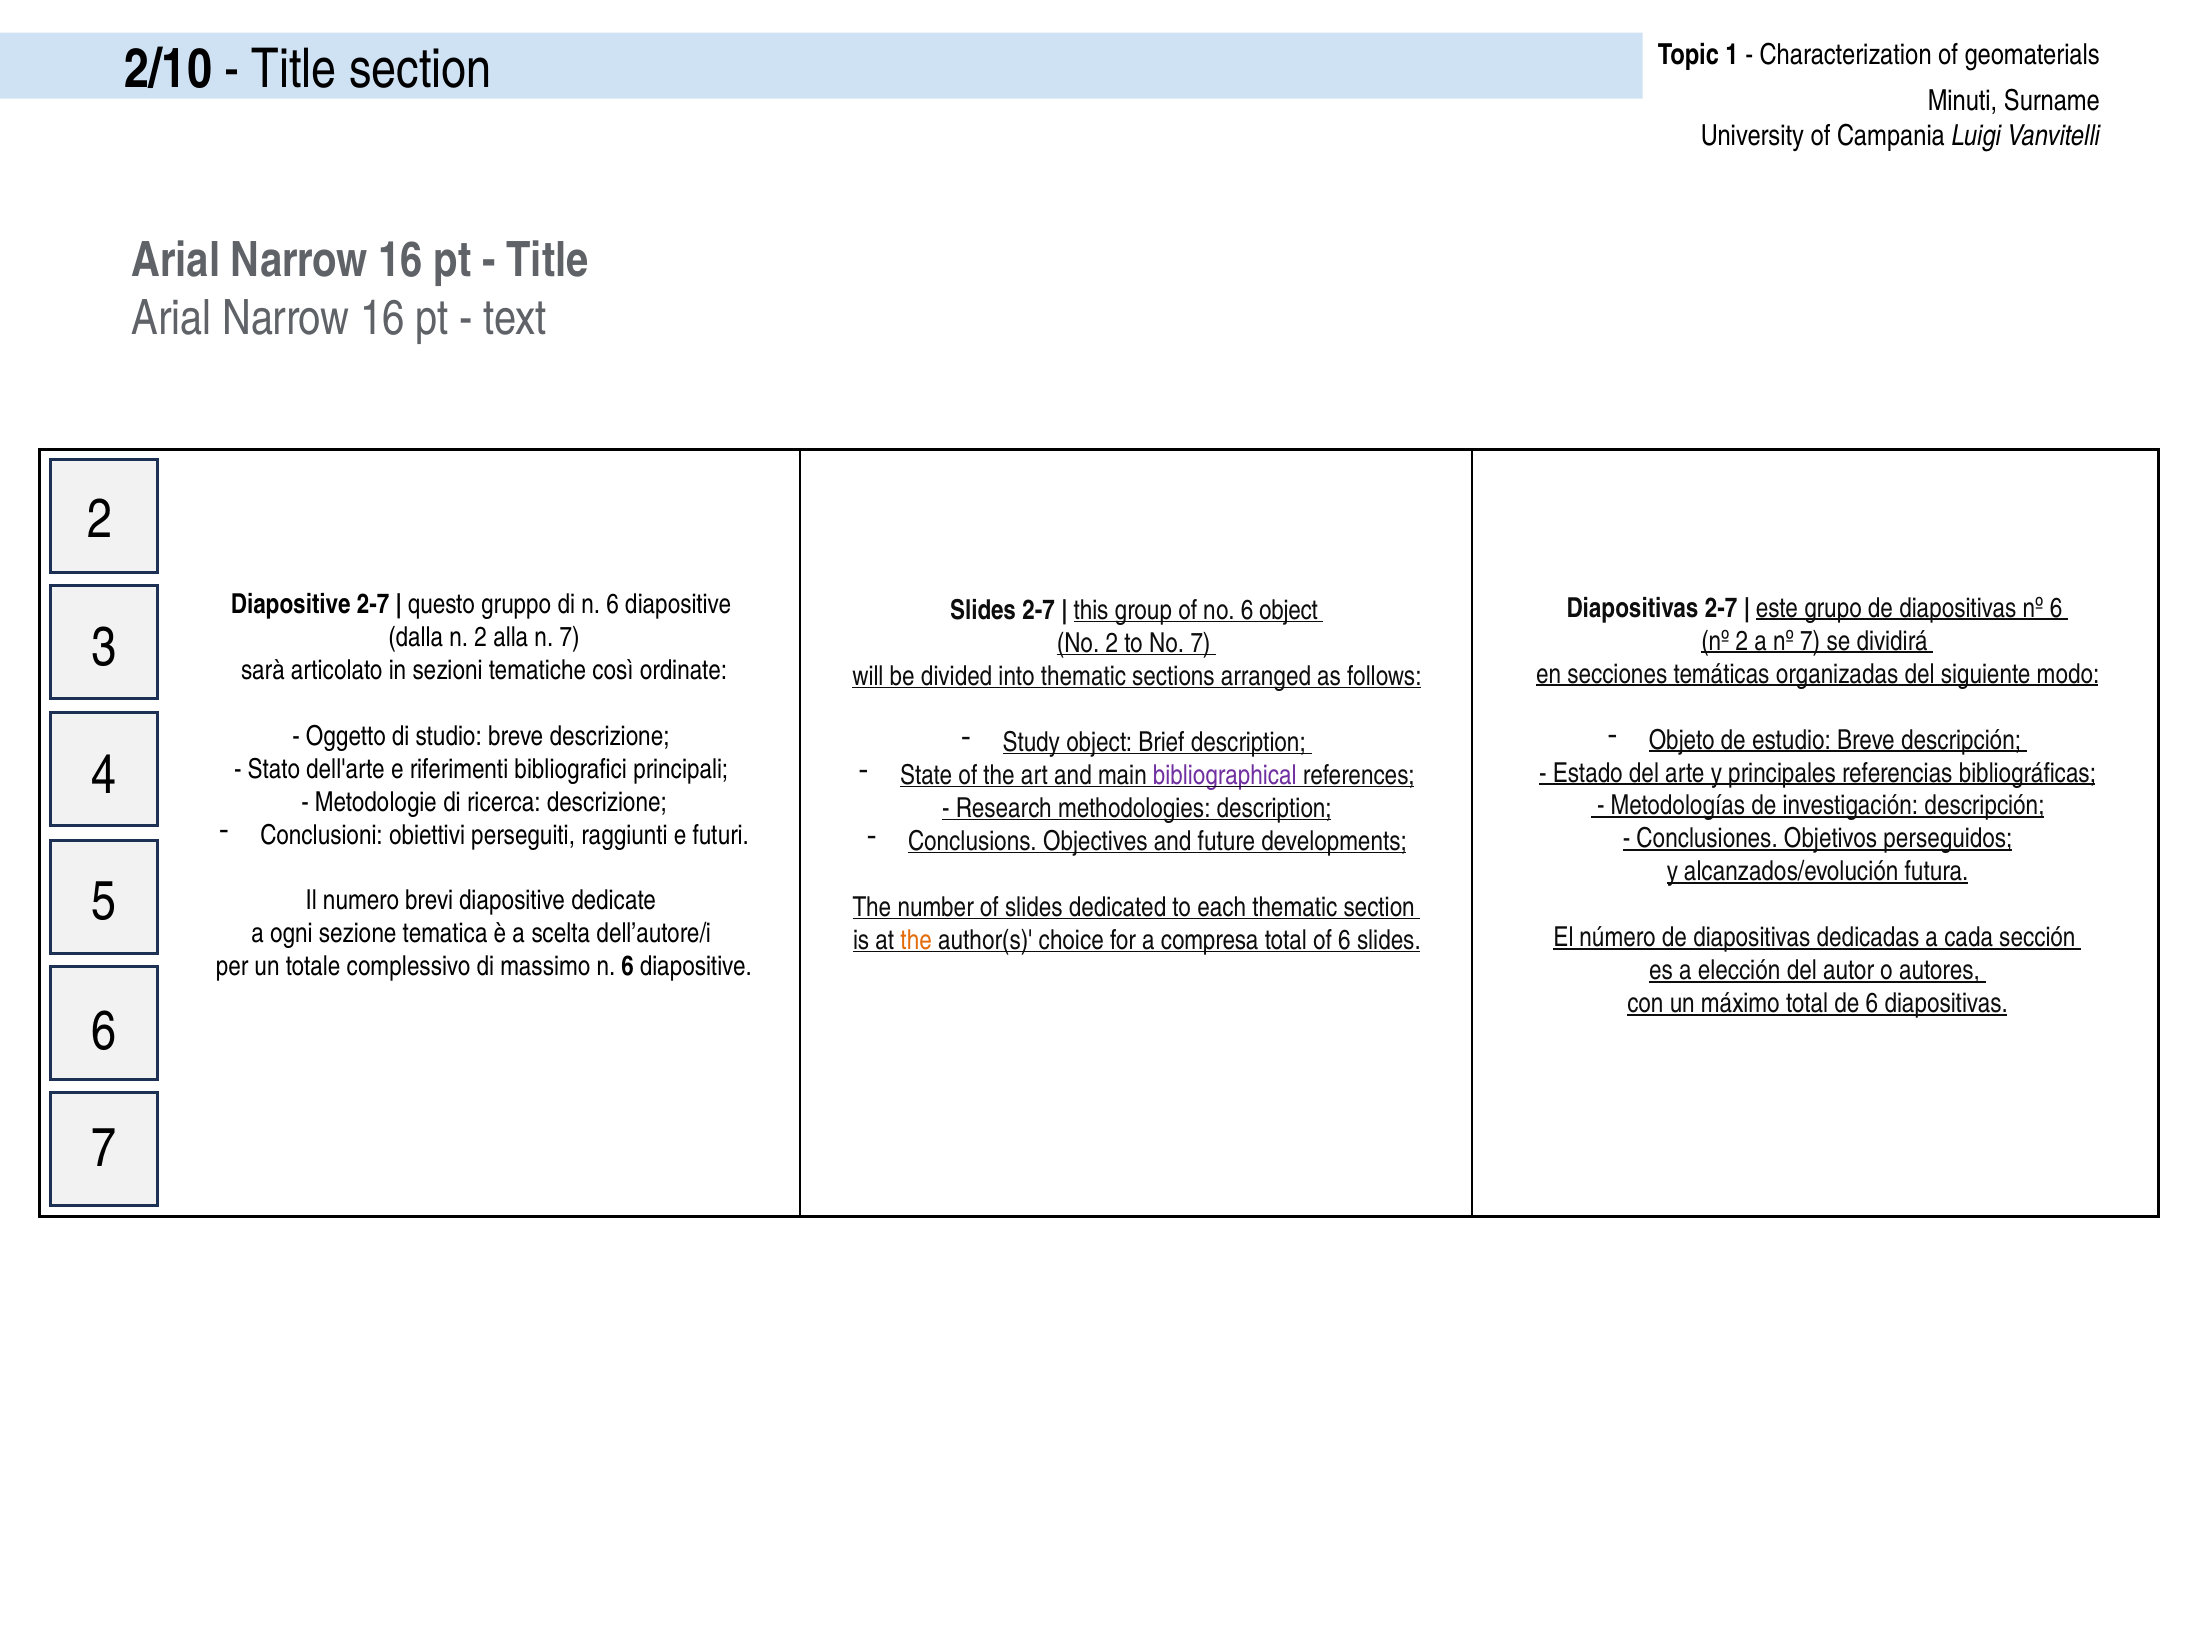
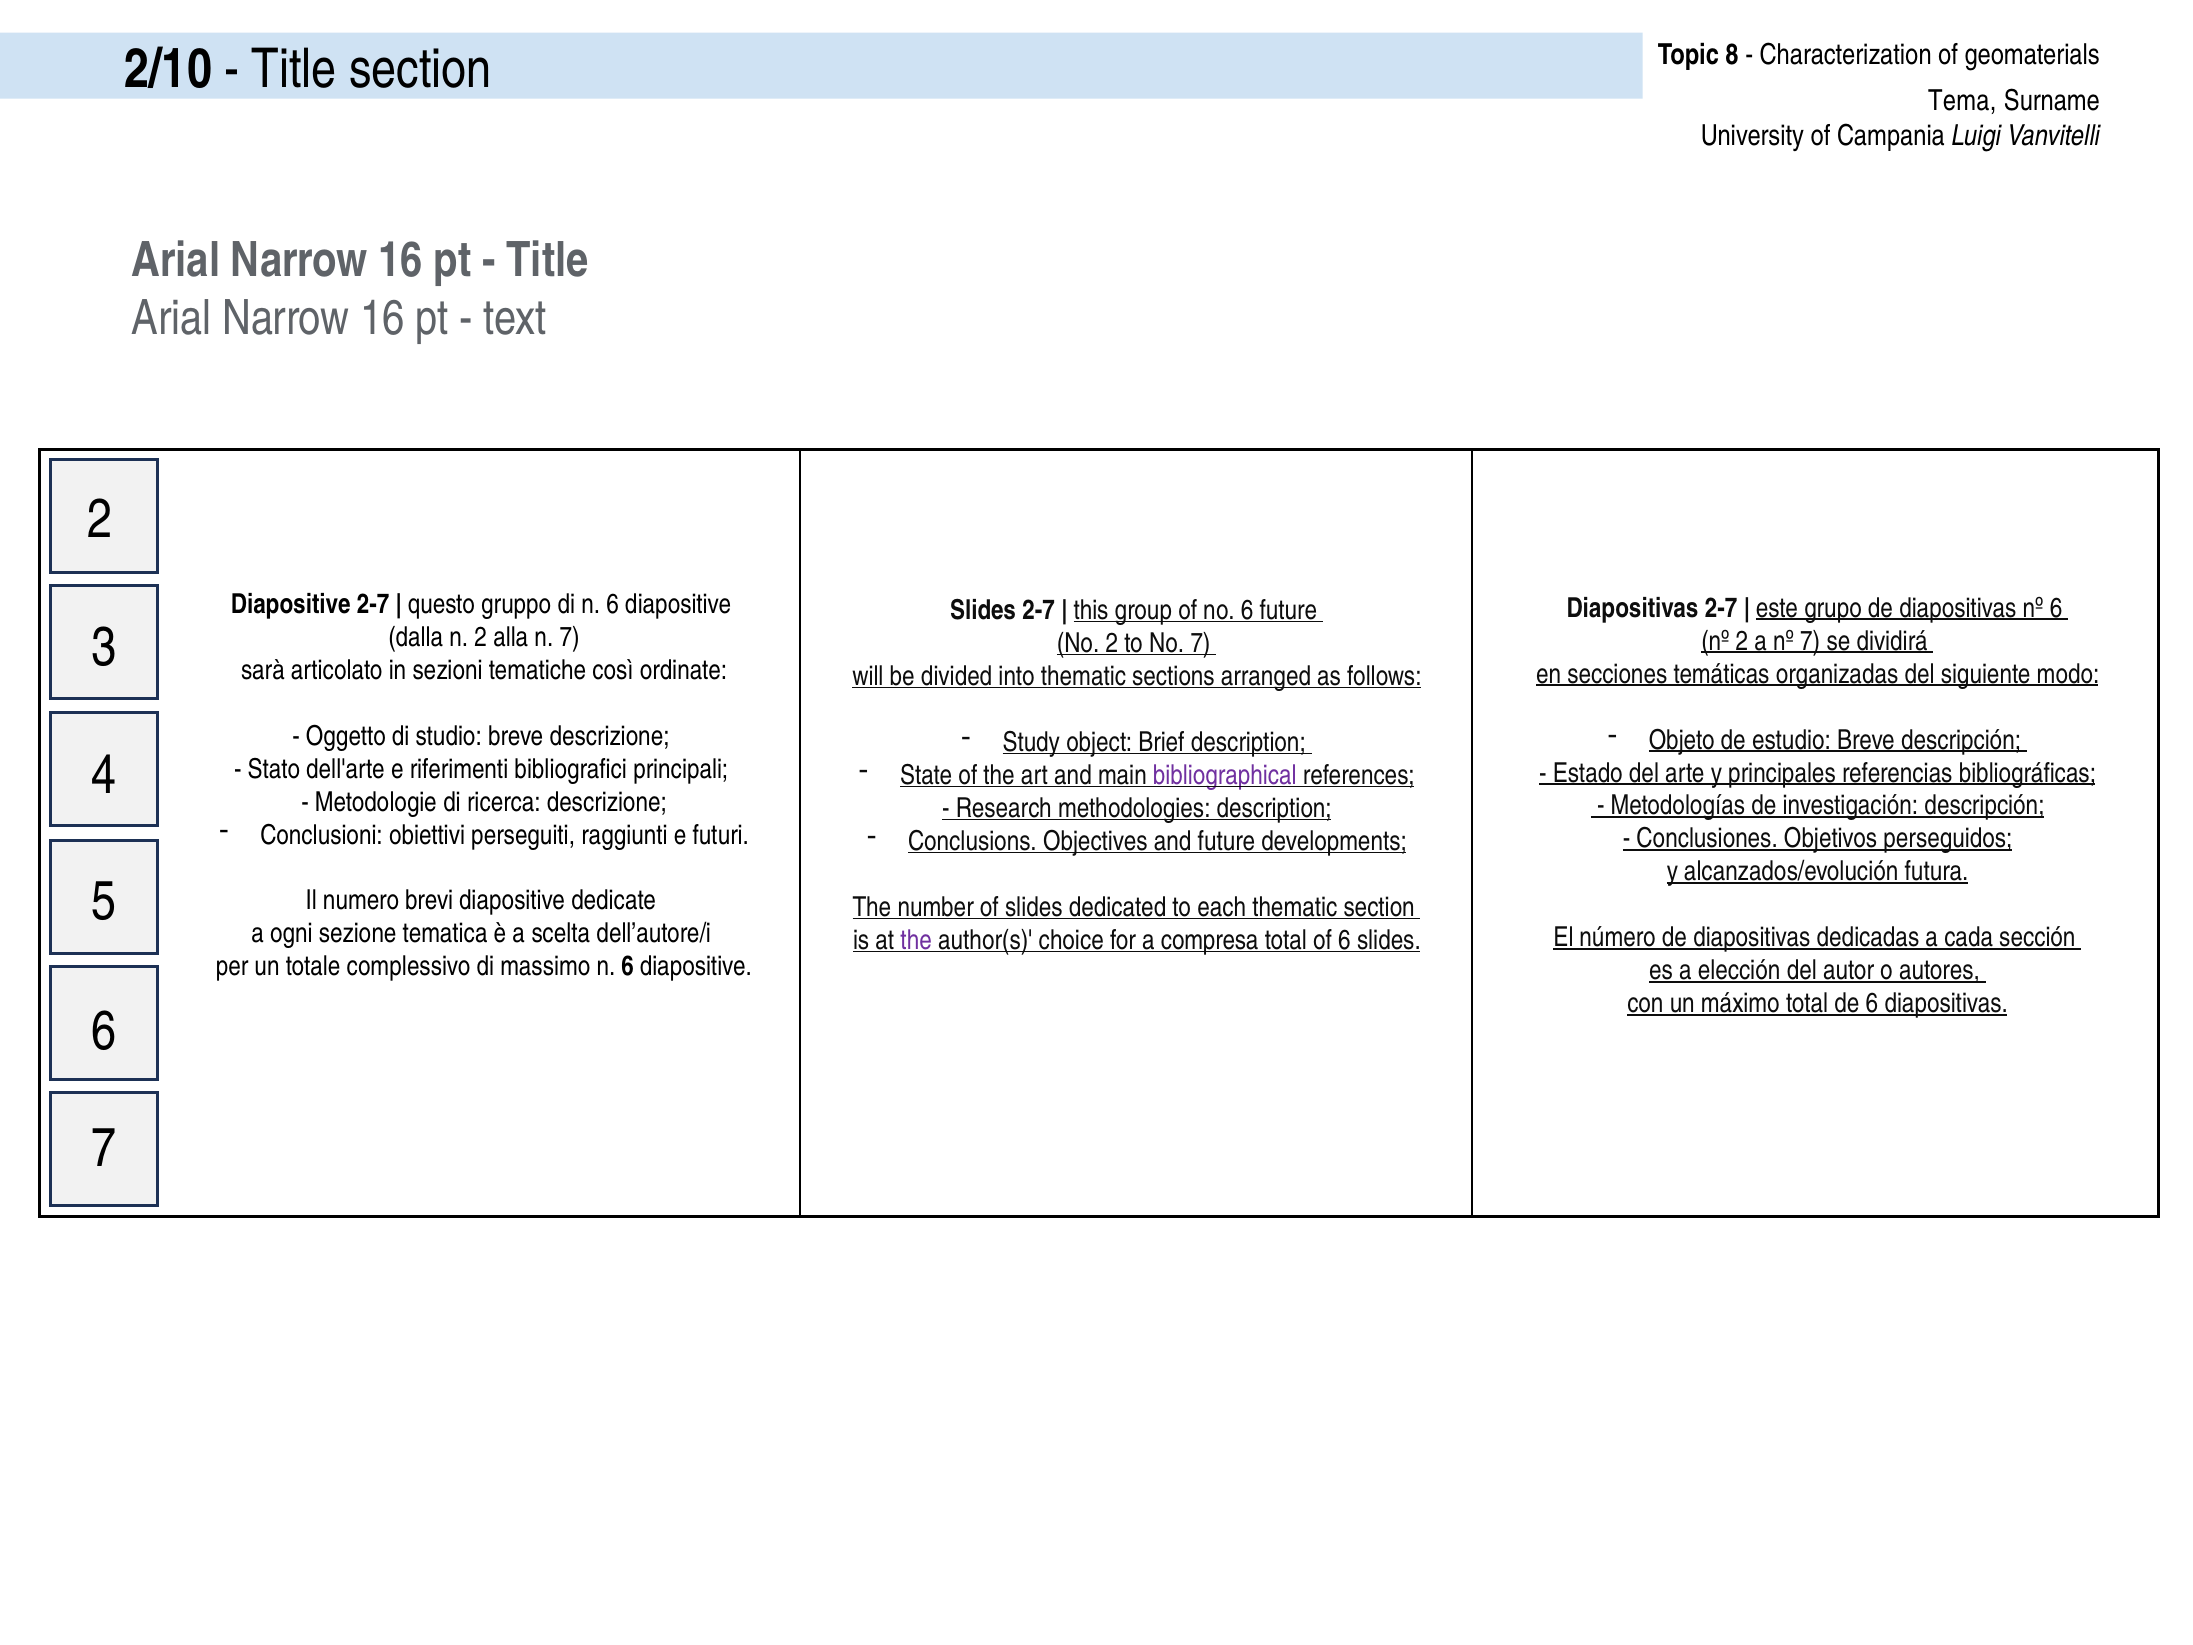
1: 1 -> 8 (1732, 55)
Minuti: Minuti -> Tema (1962, 101)
6 object: object -> future (1288, 610)
the colour: orange -> purple (916, 940)
